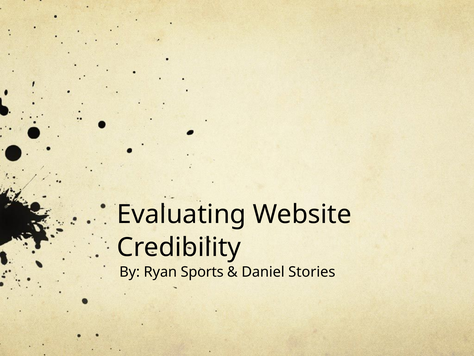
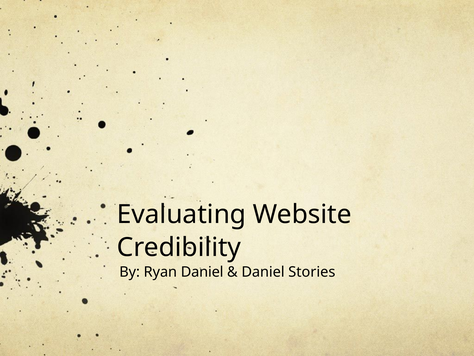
Ryan Sports: Sports -> Daniel (202, 272)
